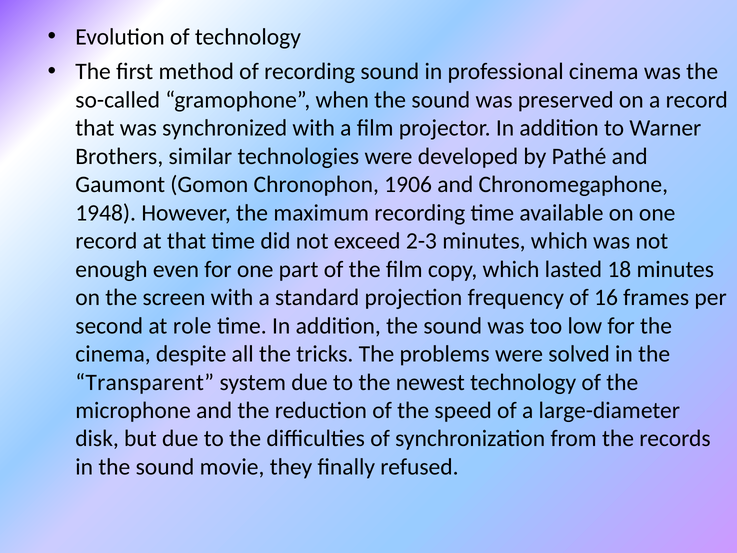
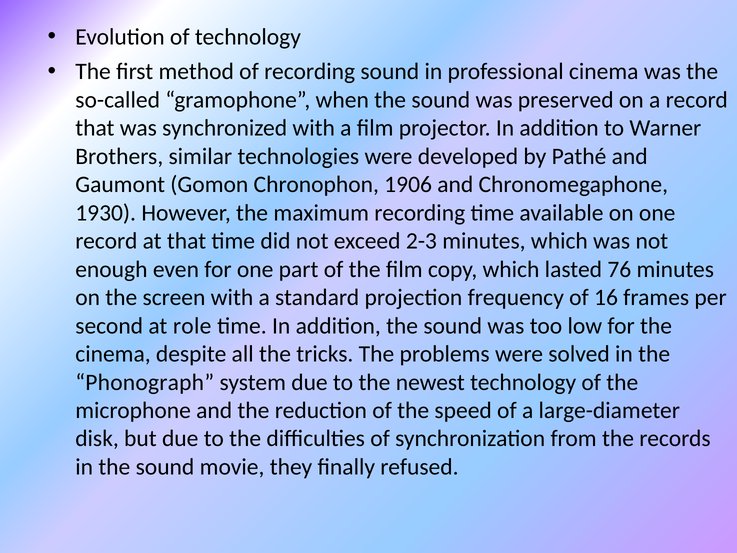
1948: 1948 -> 1930 (106, 213)
18: 18 -> 76 (619, 269)
Transparent: Transparent -> Phonograph (145, 382)
